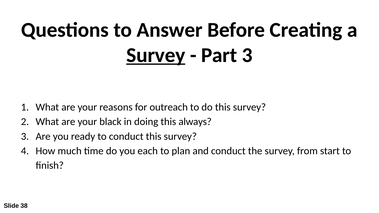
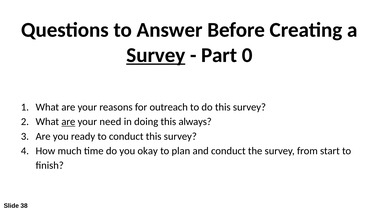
Part 3: 3 -> 0 (247, 55)
are underline: none -> present (68, 122)
black: black -> need (110, 122)
each: each -> okay (148, 151)
